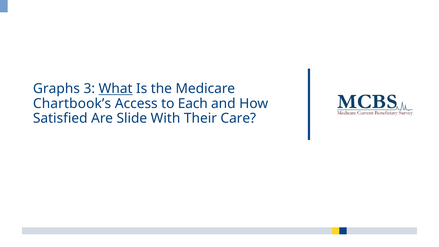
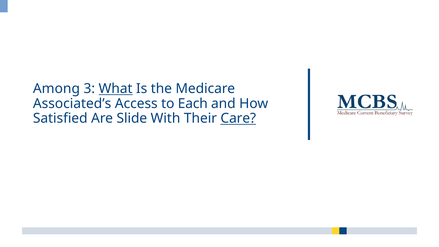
Graphs: Graphs -> Among (56, 89)
Chartbook’s: Chartbook’s -> Associated’s (72, 104)
Care underline: none -> present (238, 118)
